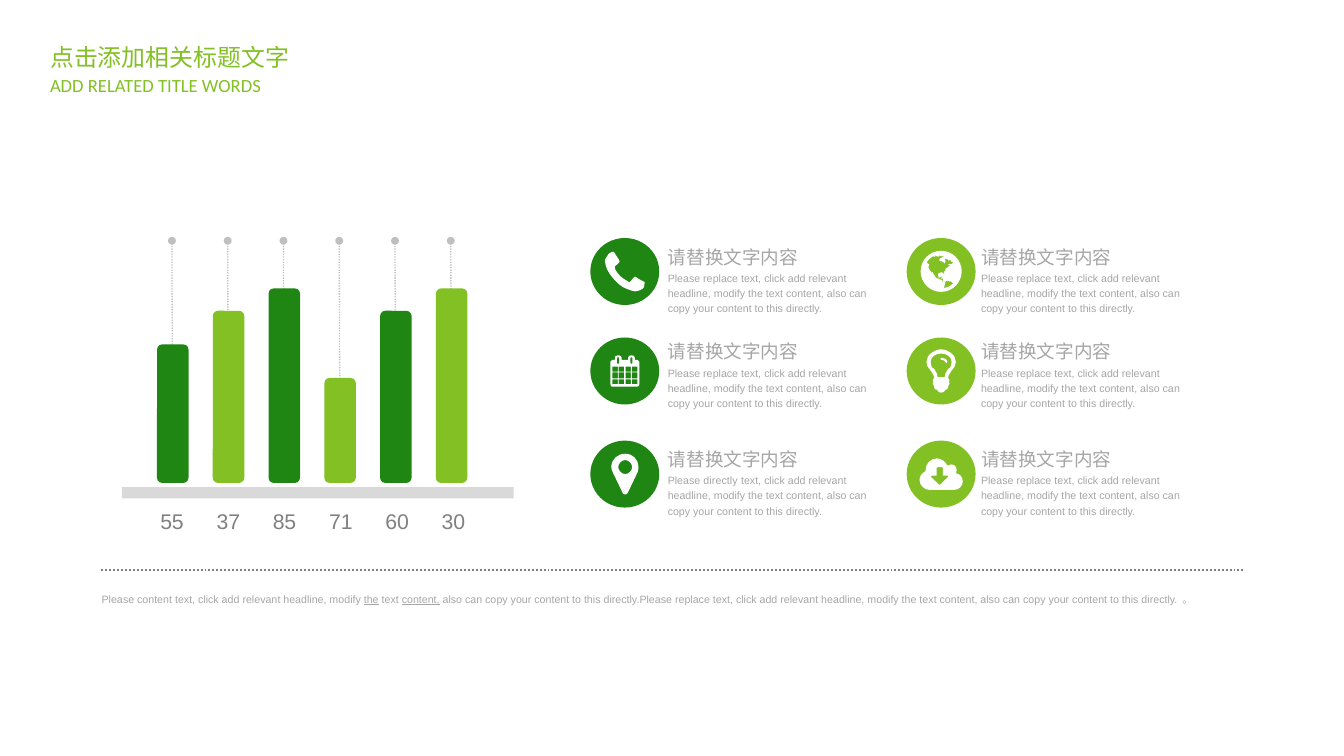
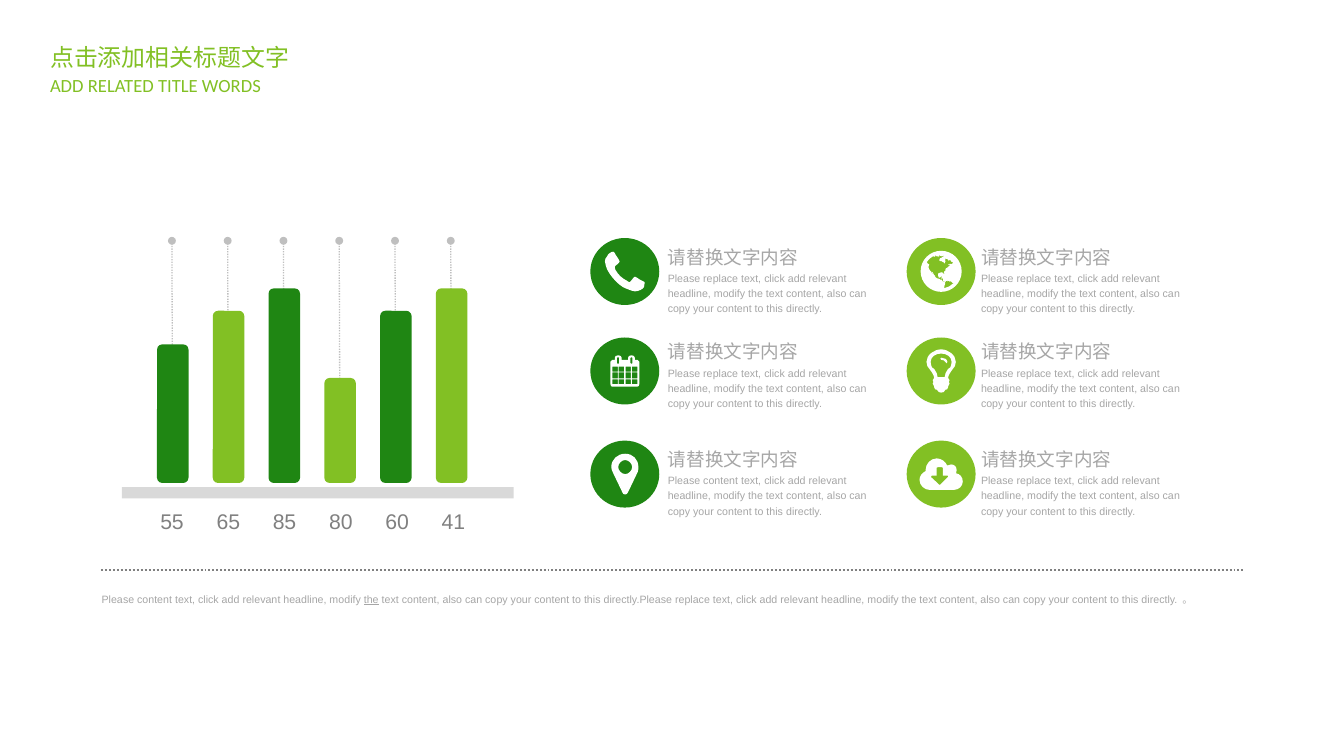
directly: directly -> content (721, 481)
37: 37 -> 65 (228, 522)
71: 71 -> 80 (341, 522)
30: 30 -> 41 (453, 522)
content underline: present -> none (421, 600)
